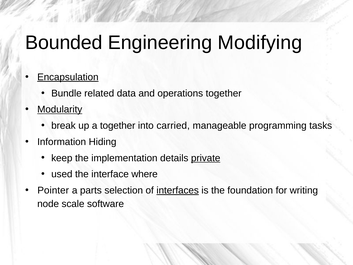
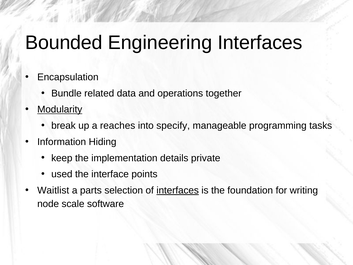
Engineering Modifying: Modifying -> Interfaces (260, 43)
Encapsulation underline: present -> none (68, 77)
a together: together -> reaches (118, 126)
carried: carried -> specify (173, 126)
private underline: present -> none (206, 158)
where: where -> points (144, 174)
Pointer: Pointer -> Waitlist (53, 190)
